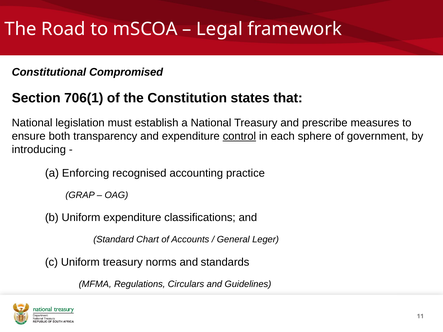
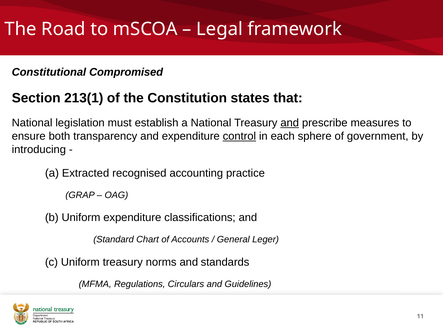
706(1: 706(1 -> 213(1 (84, 98)
and underline: none -> present (290, 123)
Enforcing: Enforcing -> Extracted (86, 173)
